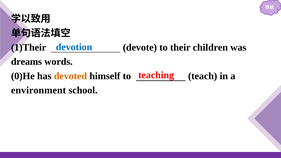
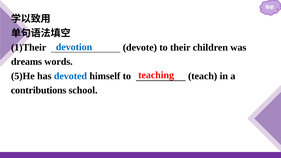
0)He: 0)He -> 5)He (23, 76)
devoted colour: orange -> blue (70, 76)
environment: environment -> contributions (39, 90)
